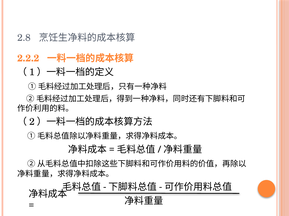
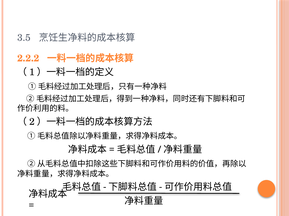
2.8: 2.8 -> 3.5 (24, 38)
